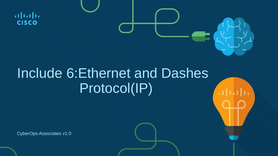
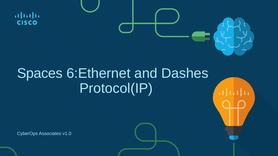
Include: Include -> Spaces (40, 74)
